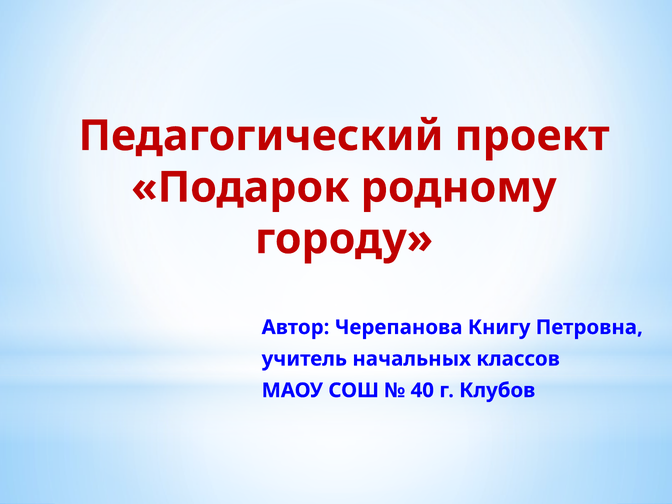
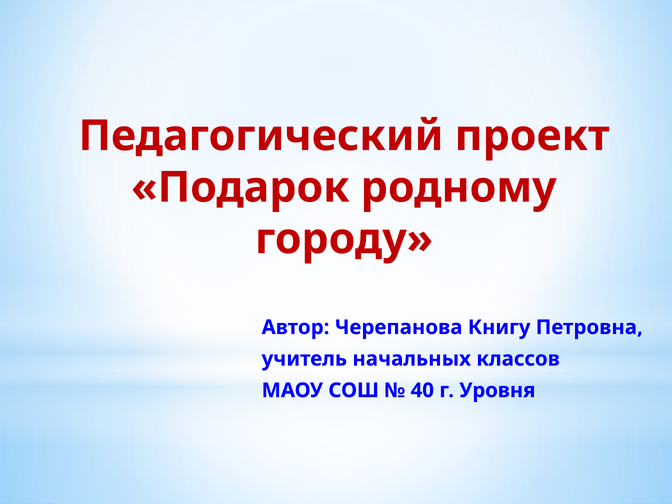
Клубов: Клубов -> Уровня (497, 390)
